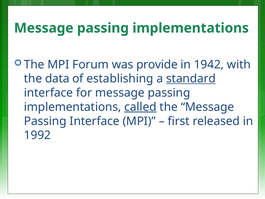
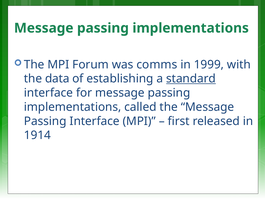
provide: provide -> comms (157, 64)
1942: 1942 -> 1999 (209, 64)
called underline: present -> none (140, 107)
1992: 1992 -> 1914 (37, 135)
